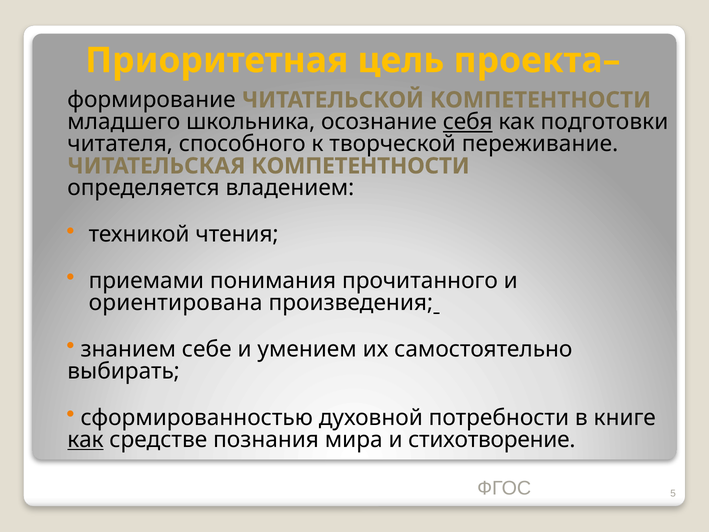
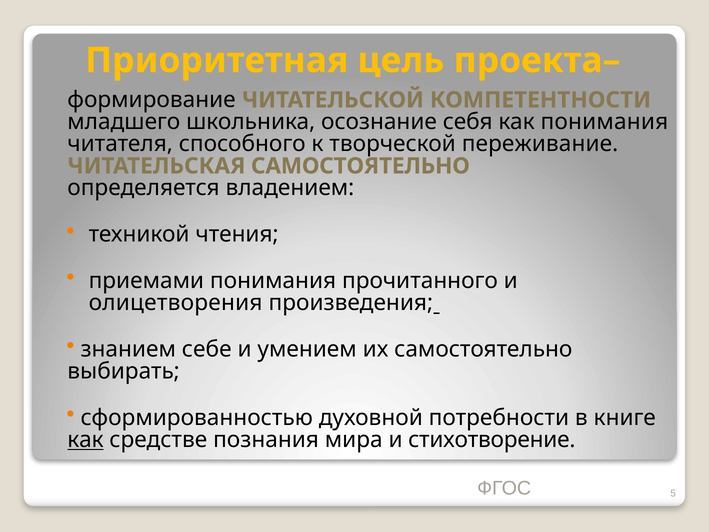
себя underline: present -> none (468, 122)
как подготовки: подготовки -> понимания (604, 122)
ЧИТАТЕЛЬСКАЯ КОМПЕТЕНТНОСТИ: КОМПЕТЕНТНОСТИ -> САМОСТОЯТЕЛЬНО (360, 166)
ориентирована: ориентирована -> олицетворения (176, 303)
